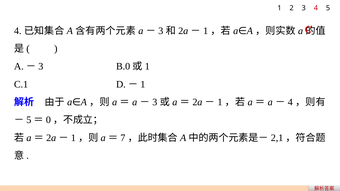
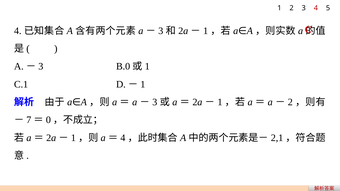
4: 4 -> 2 (290, 102)
5: 5 -> 7 (29, 120)
7: 7 -> 4 (123, 138)
